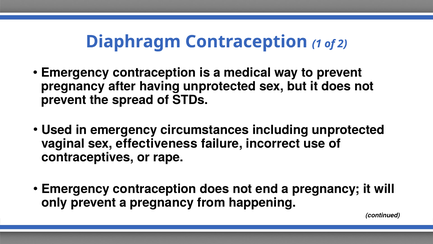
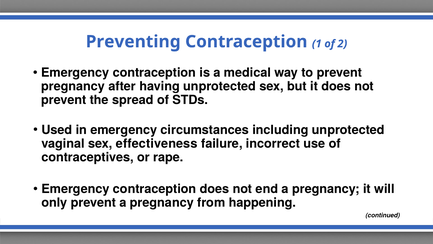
Diaphragm: Diaphragm -> Preventing (133, 42)
